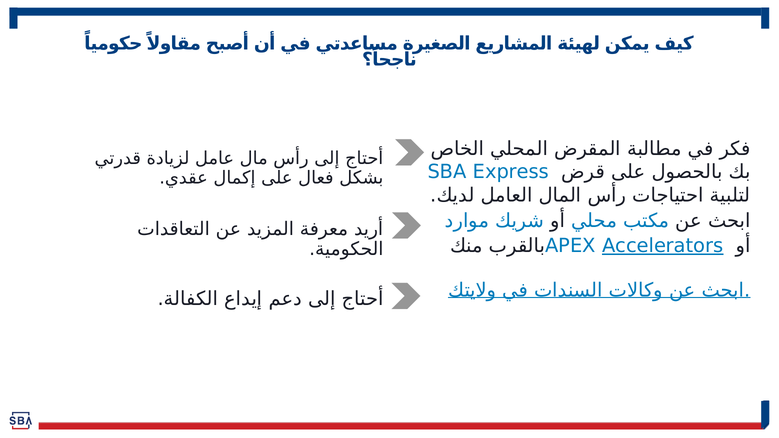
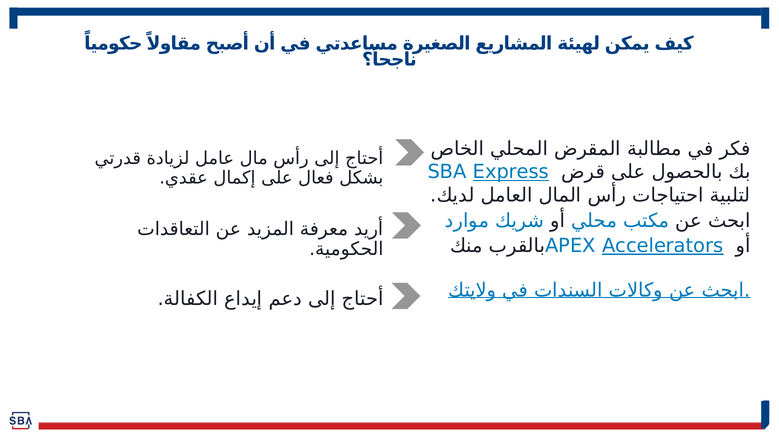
Express underline: none -> present (511, 172)
